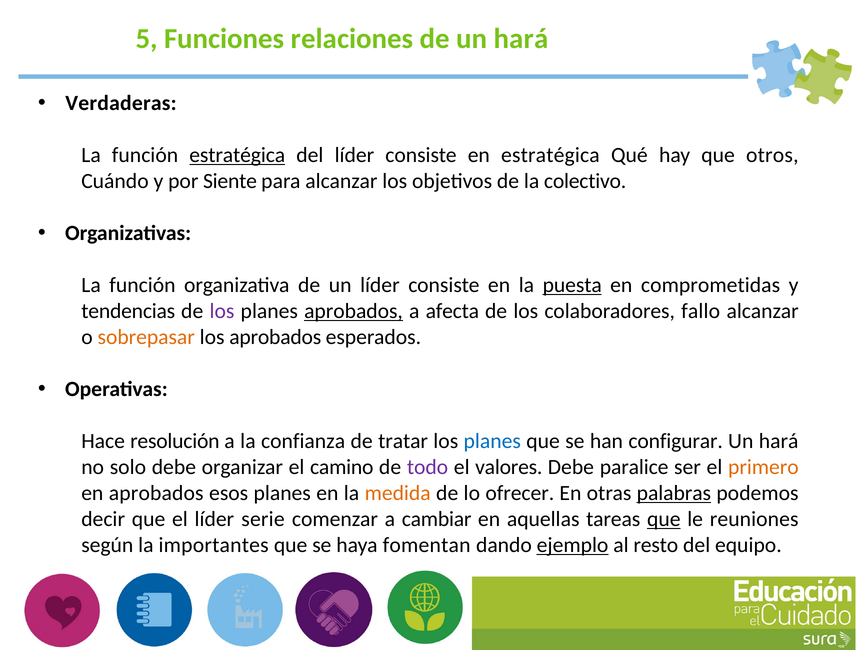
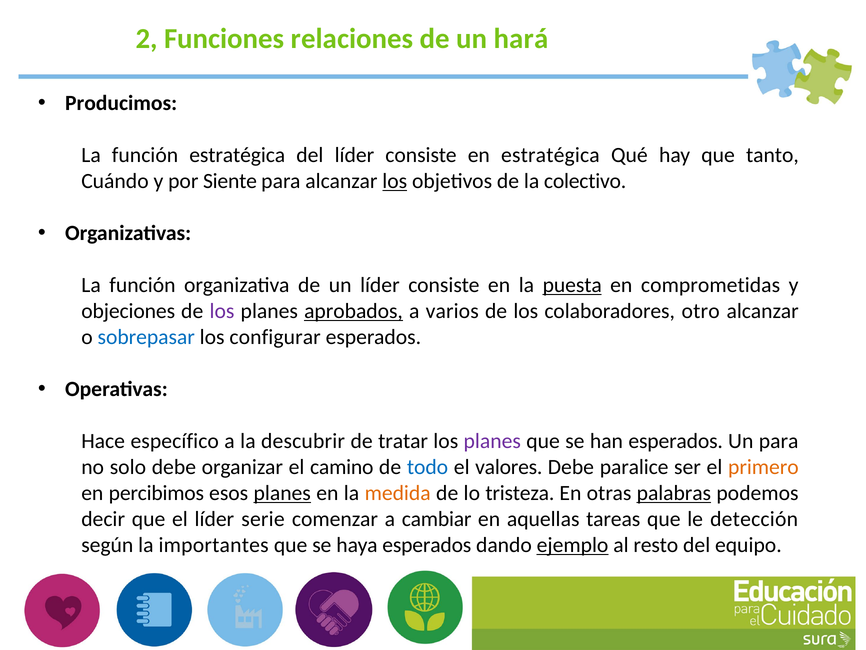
5: 5 -> 2 (147, 39)
Verdaderas: Verdaderas -> Producimos (121, 103)
estratégica underline: present -> none (237, 155)
otros: otros -> tanto (772, 155)
los underline: none -> present (395, 181)
tendencias: tendencias -> objeciones (128, 311)
afecta: afecta -> varios (452, 311)
fallo: fallo -> otro (701, 311)
sobrepasar colour: orange -> blue (146, 337)
los aprobados: aprobados -> configurar (275, 337)
resolución: resolución -> específico (175, 441)
confianza: confianza -> descubrir (303, 441)
planes colour: blue -> purple (492, 441)
han configurar: configurar -> esperados (676, 441)
hará: hará -> para (779, 441)
todo colour: purple -> blue (428, 467)
en aprobados: aprobados -> percibimos (156, 493)
planes underline: none -> present (282, 493)
ofrecer: ofrecer -> tristeza (520, 493)
que underline: present -> none (664, 519)
reuniones: reuniones -> detección (754, 519)
haya fomentan: fomentan -> esperados (427, 545)
